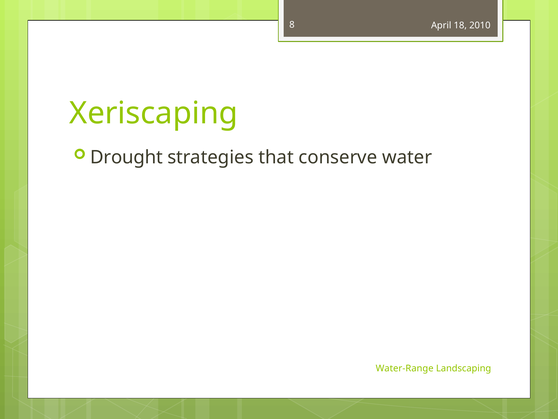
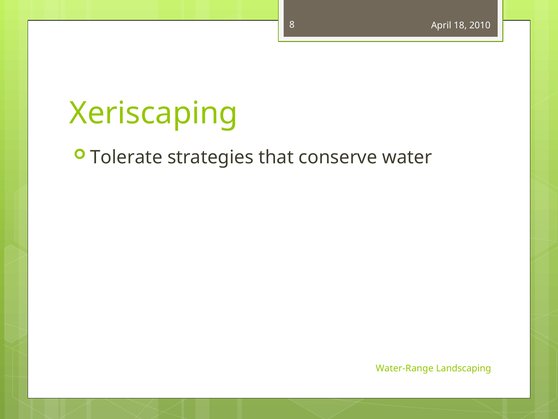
Drought: Drought -> Tolerate (126, 157)
